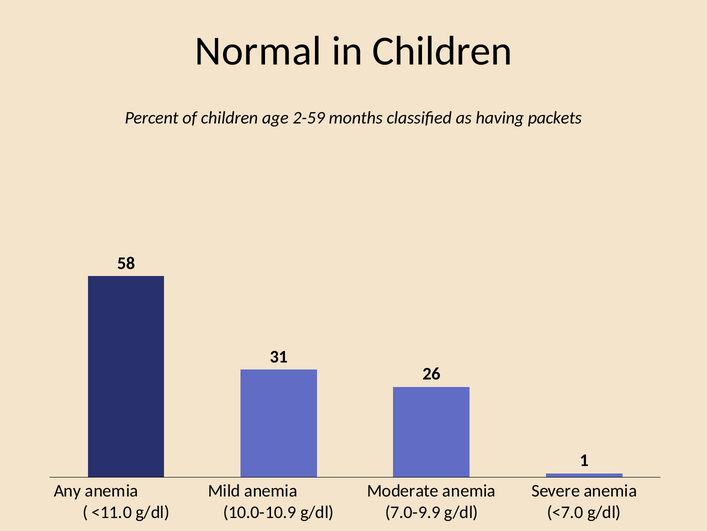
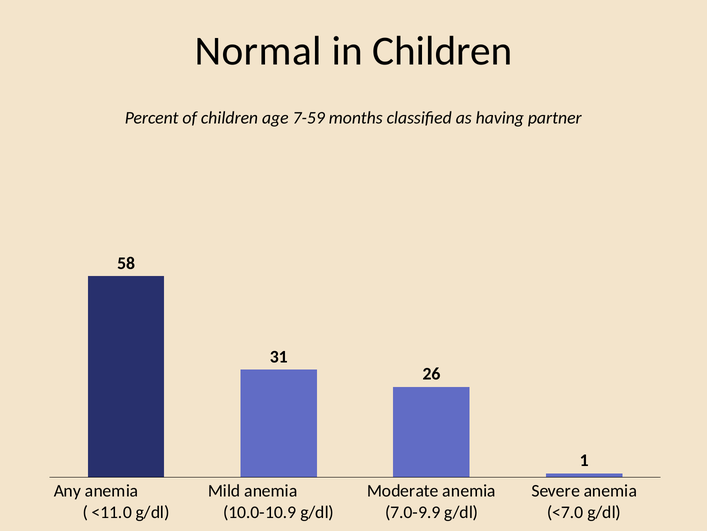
2-59: 2-59 -> 7-59 (309, 118)
packets: packets -> partner (555, 118)
